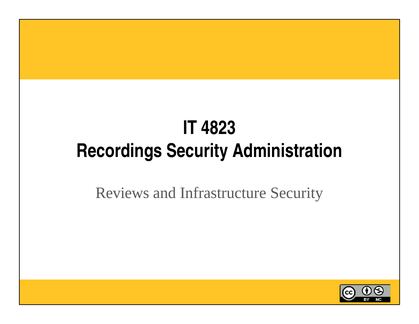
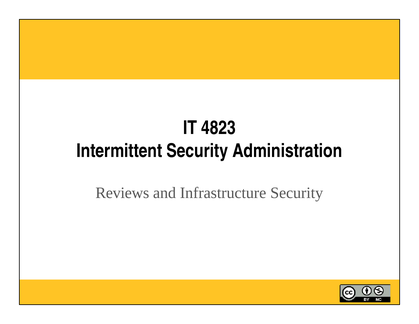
Recordings: Recordings -> Intermittent (119, 151)
